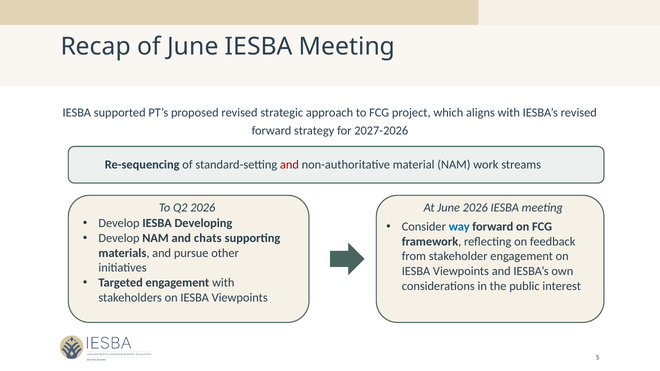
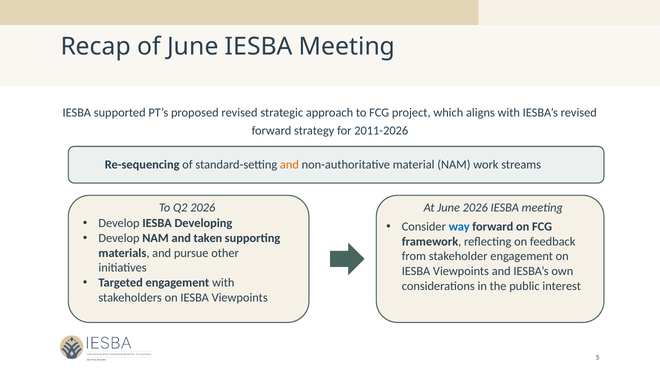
2027-2026: 2027-2026 -> 2011-2026 (381, 131)
and colour: red -> orange (289, 165)
chats: chats -> taken (208, 238)
